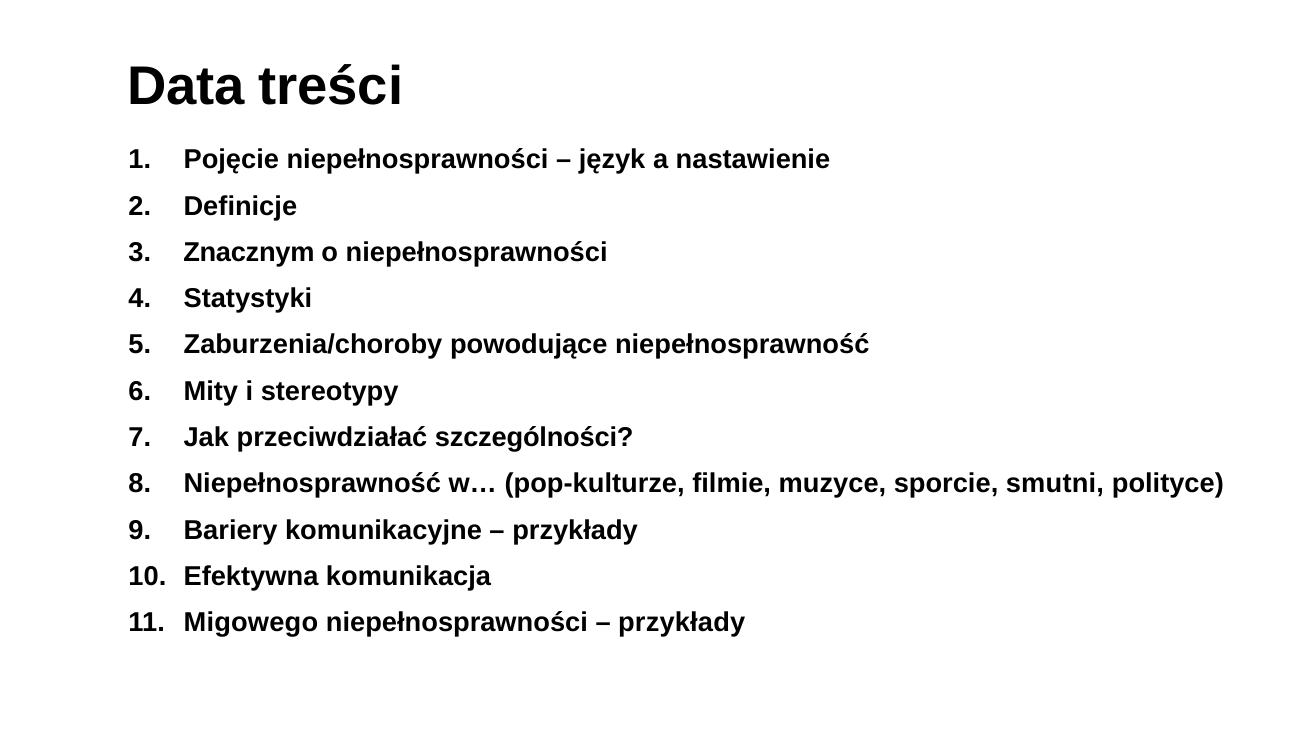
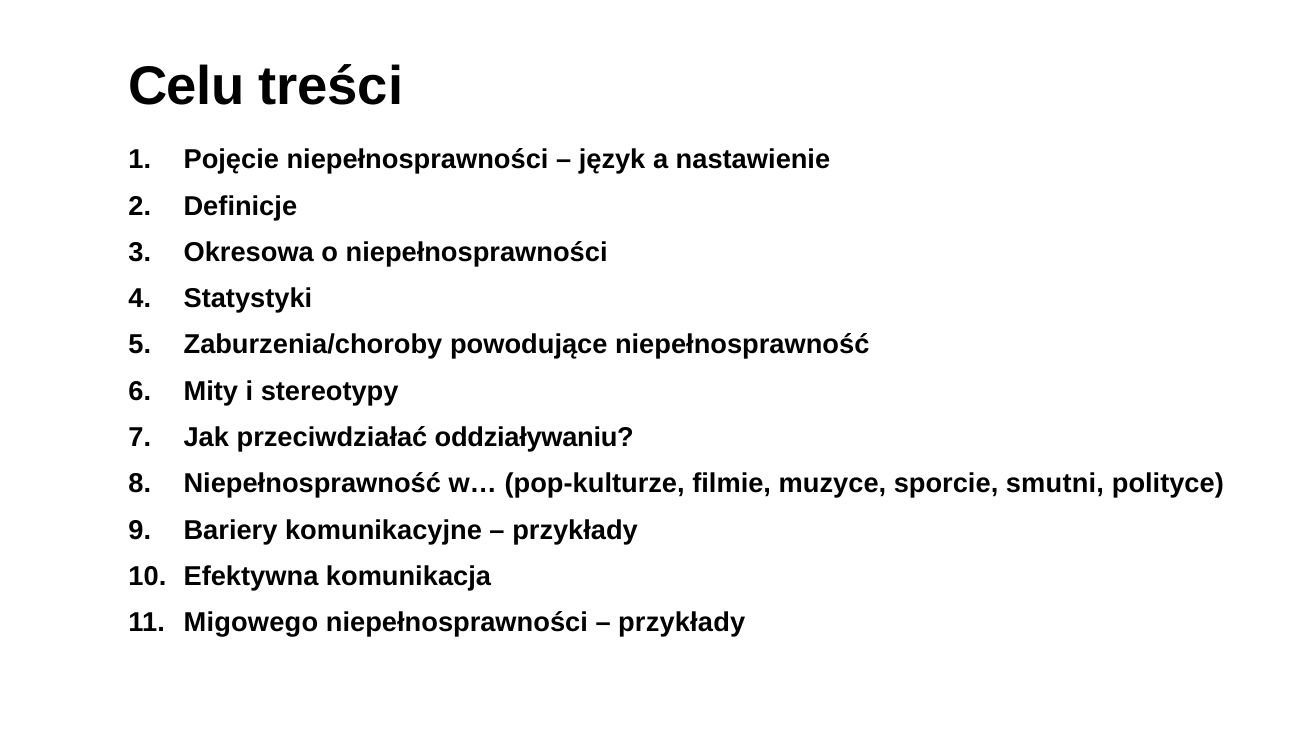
Data: Data -> Celu (186, 87)
Znacznym: Znacznym -> Okresowa (249, 252)
szczególności: szczególności -> oddziaływaniu (534, 438)
